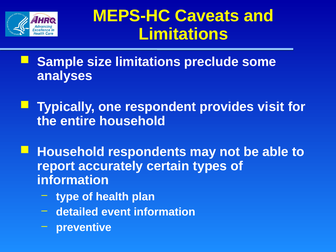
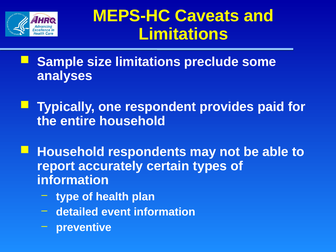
visit: visit -> paid (271, 107)
